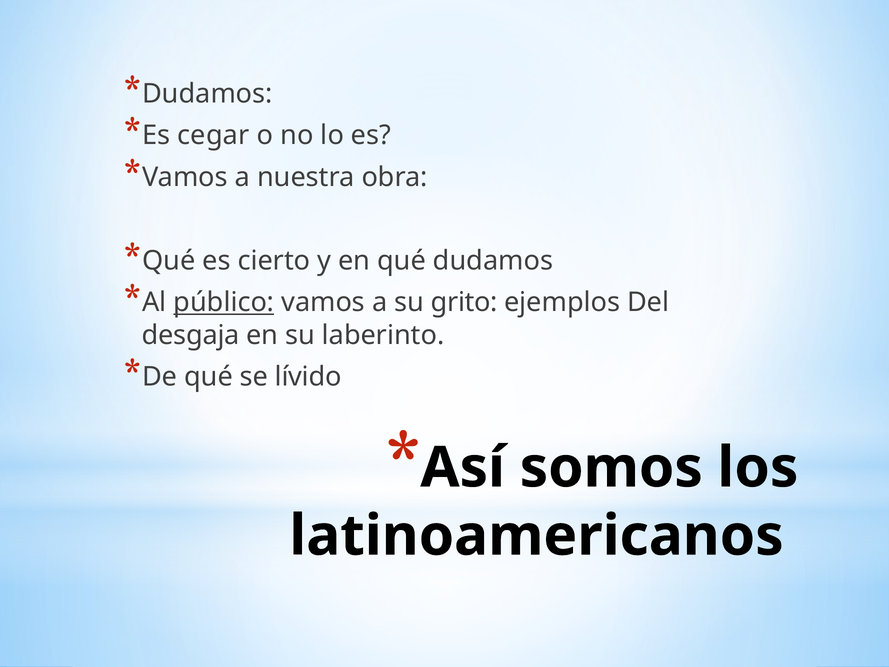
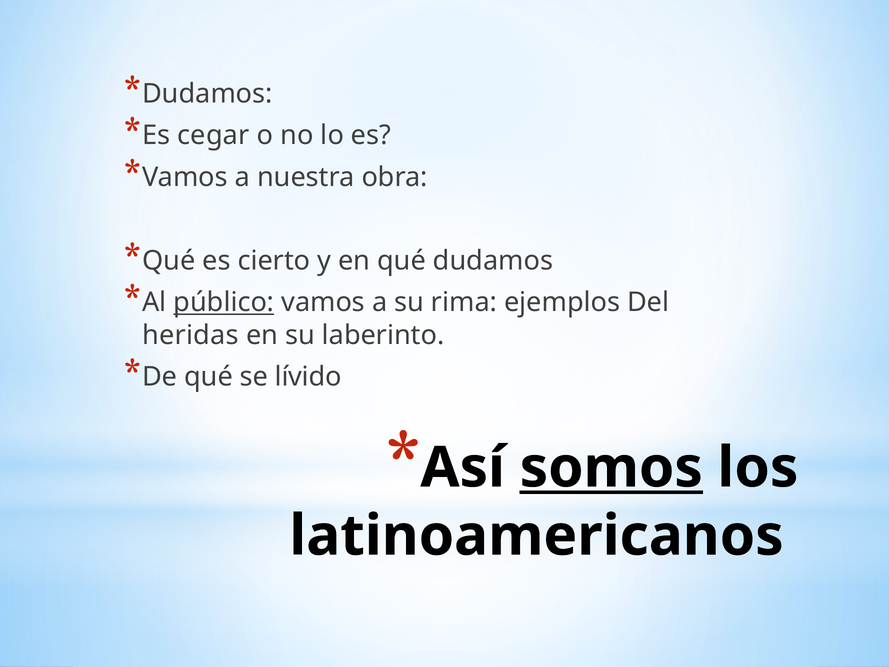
grito: grito -> rima (464, 302)
desgaja: desgaja -> heridas (191, 335)
somos underline: none -> present (611, 468)
